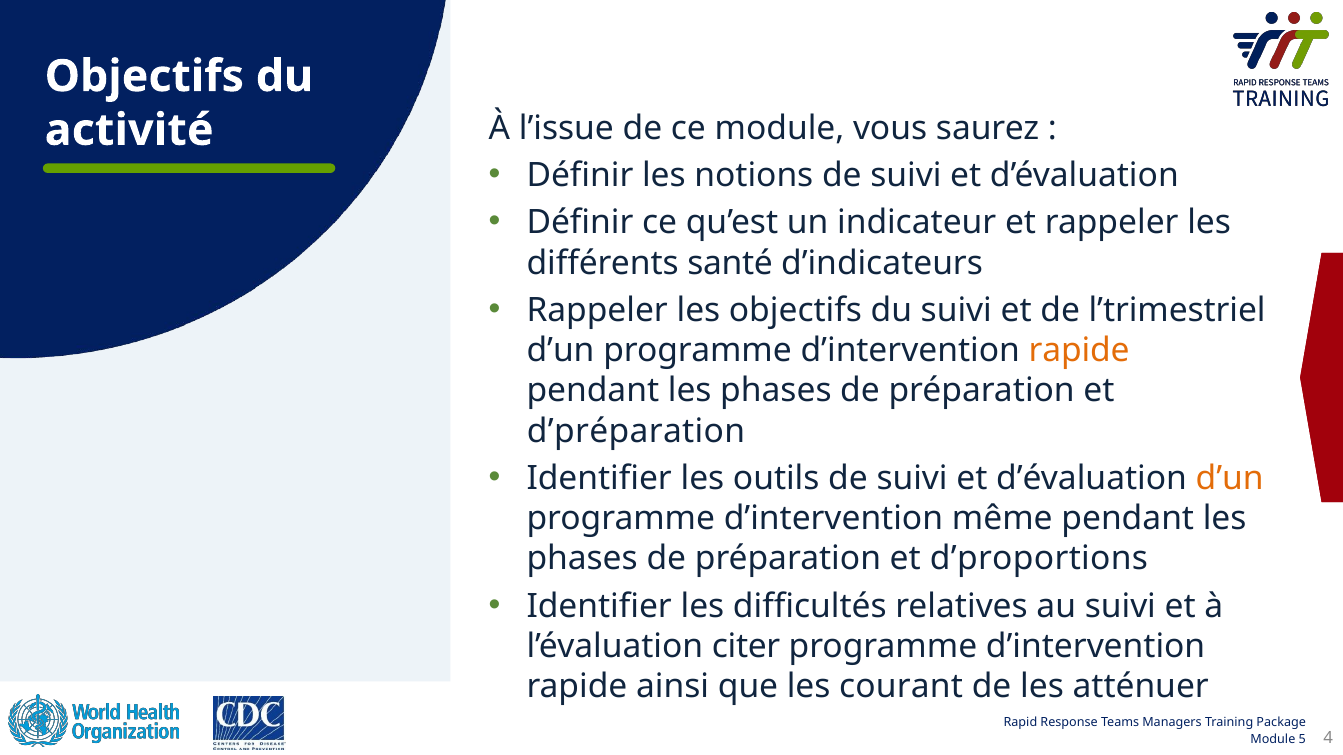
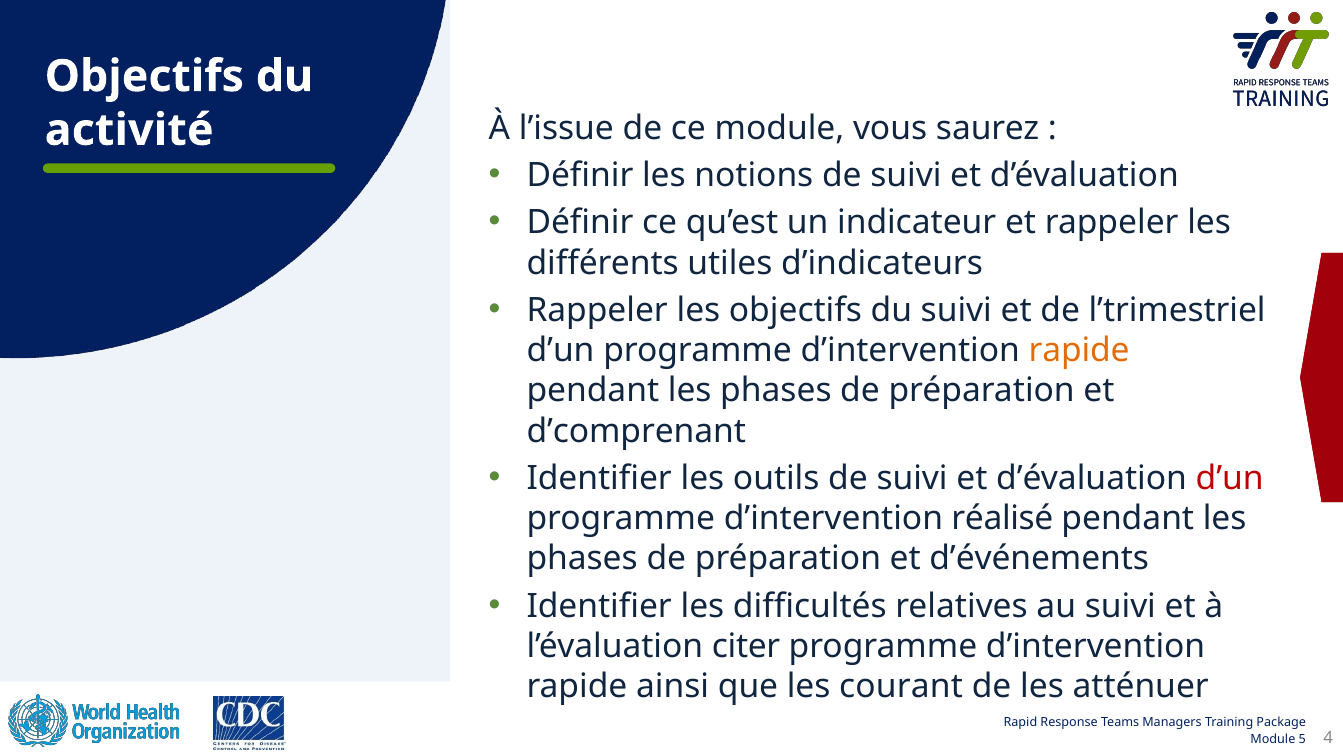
santé: santé -> utiles (730, 263)
d’préparation: d’préparation -> d’comprenant (636, 431)
dʼun colour: orange -> red (1230, 479)
même: même -> réalisé (1002, 519)
d’proportions: d’proportions -> d’événements (1039, 559)
